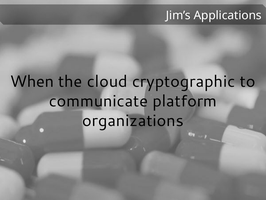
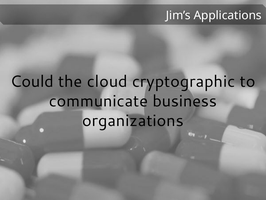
When: When -> Could (32, 81)
platform: platform -> business (185, 101)
